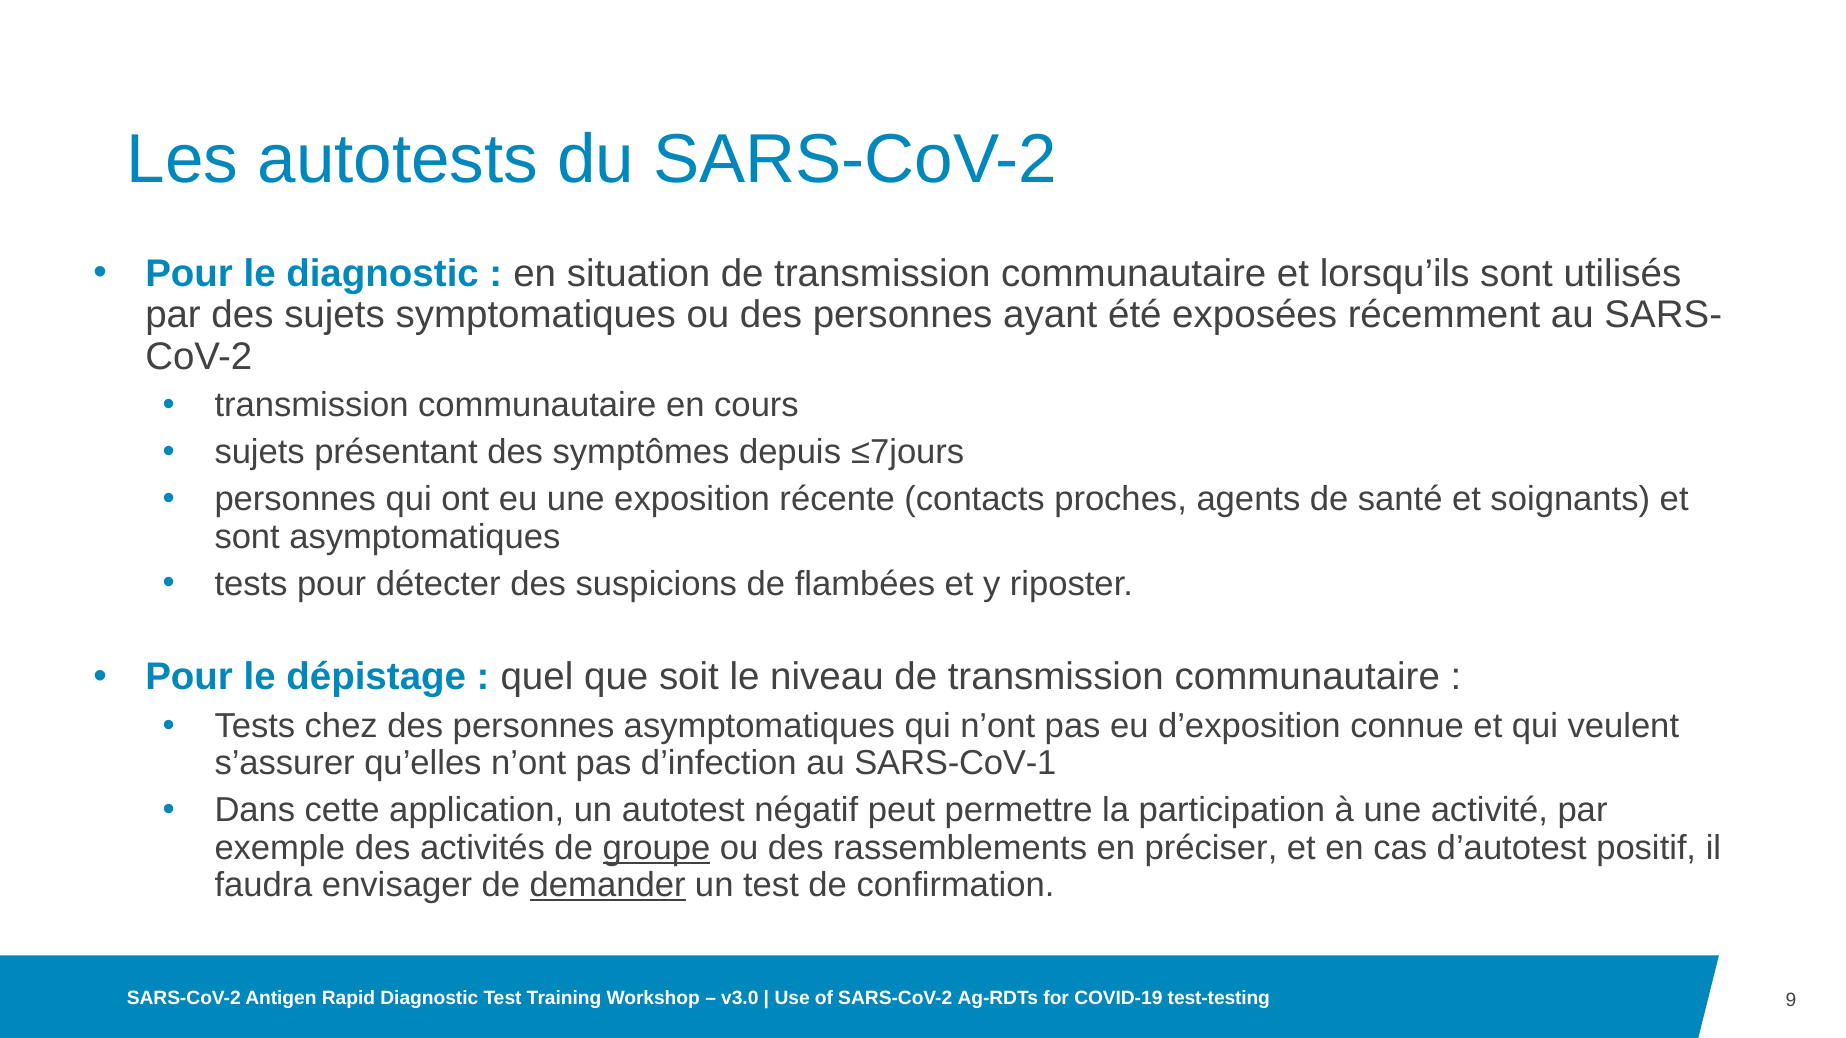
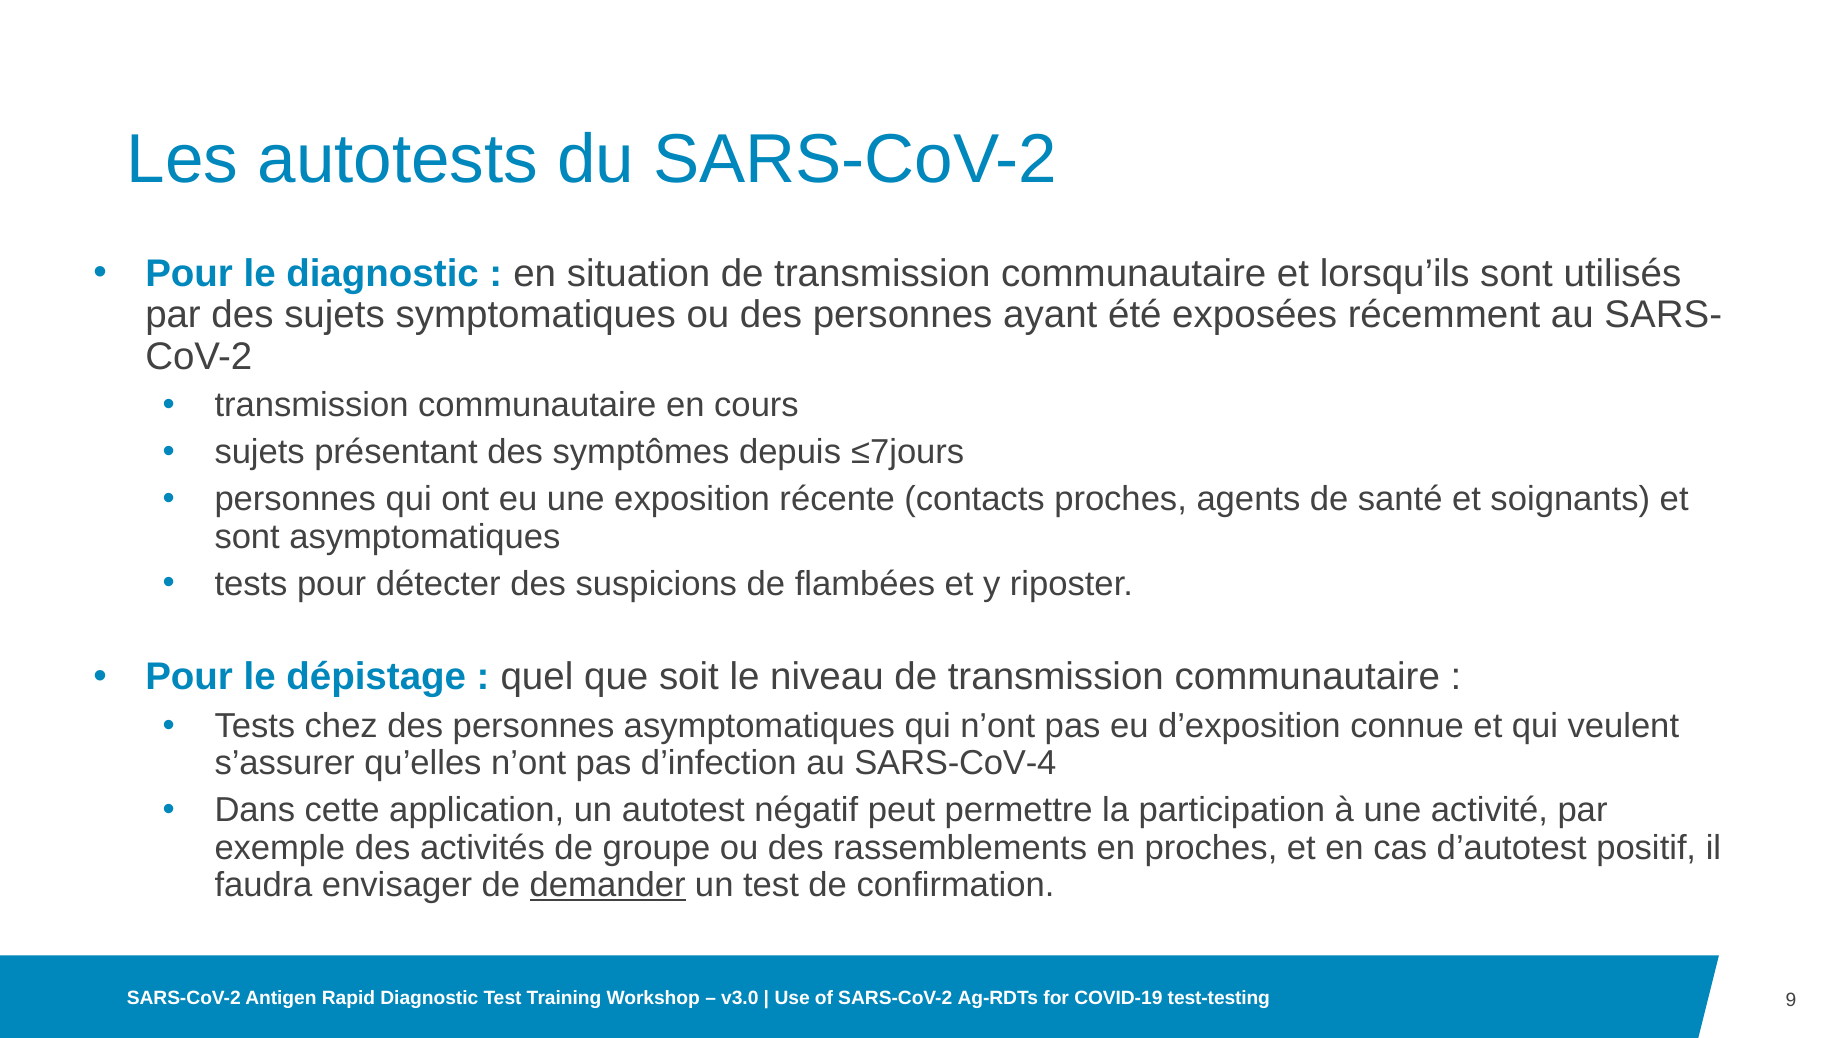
SARS-CoV-1: SARS-CoV-1 -> SARS-CoV-4 (955, 764)
groupe underline: present -> none (656, 848)
en préciser: préciser -> proches (1211, 848)
